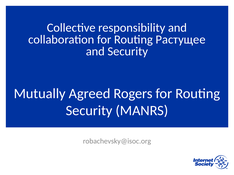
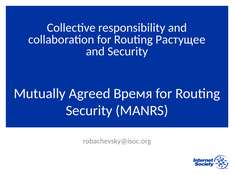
Rogers: Rogers -> Время (133, 94)
